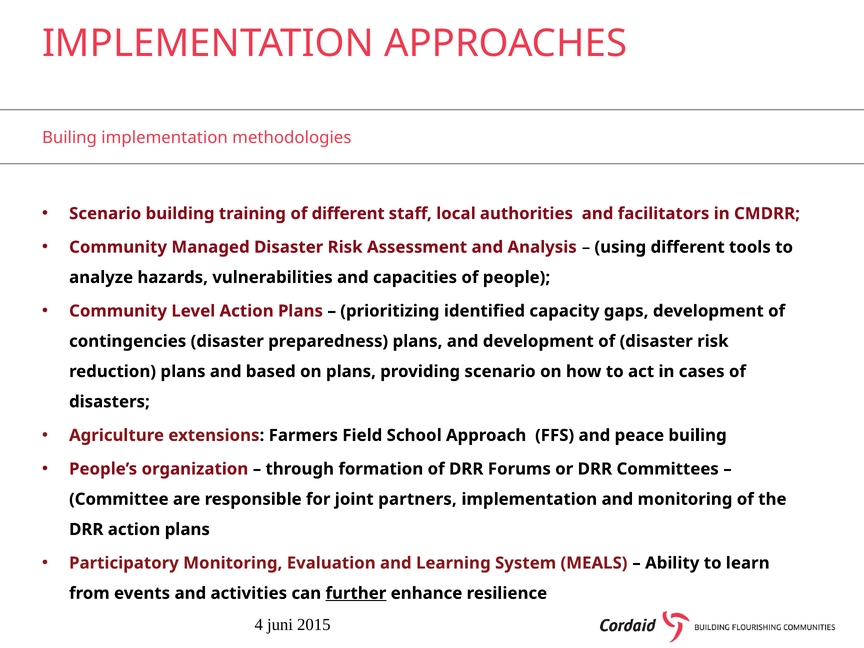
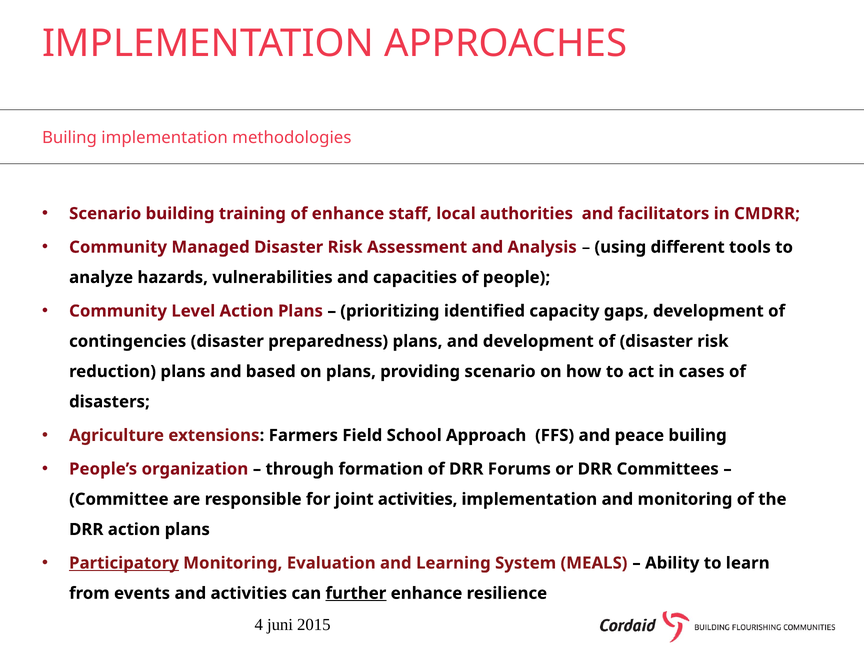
of different: different -> enhance (348, 214)
joint partners: partners -> activities (418, 499)
Participatory underline: none -> present (124, 563)
